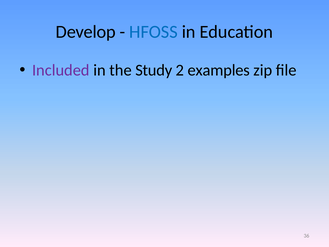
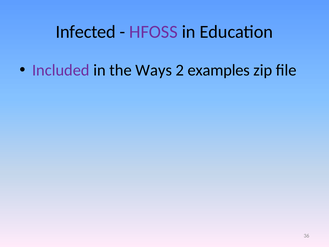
Develop: Develop -> Infected (86, 32)
HFOSS colour: blue -> purple (153, 32)
Study: Study -> Ways (154, 70)
